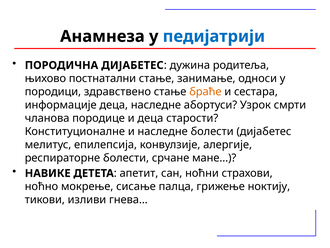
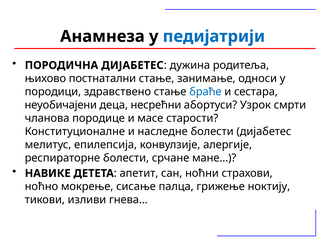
браће colour: orange -> blue (205, 92)
информације: информације -> неуобичајени (61, 105)
деца наследне: наследне -> несрећни (156, 105)
и деца: деца -> масе (150, 118)
